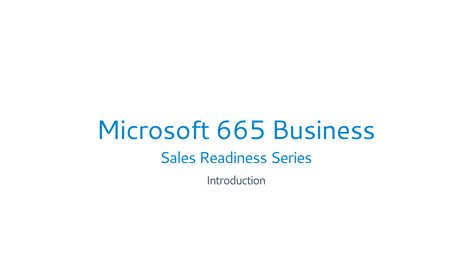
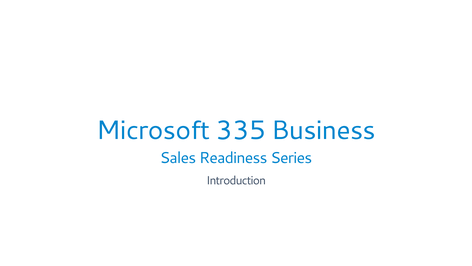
665: 665 -> 335 (241, 130)
